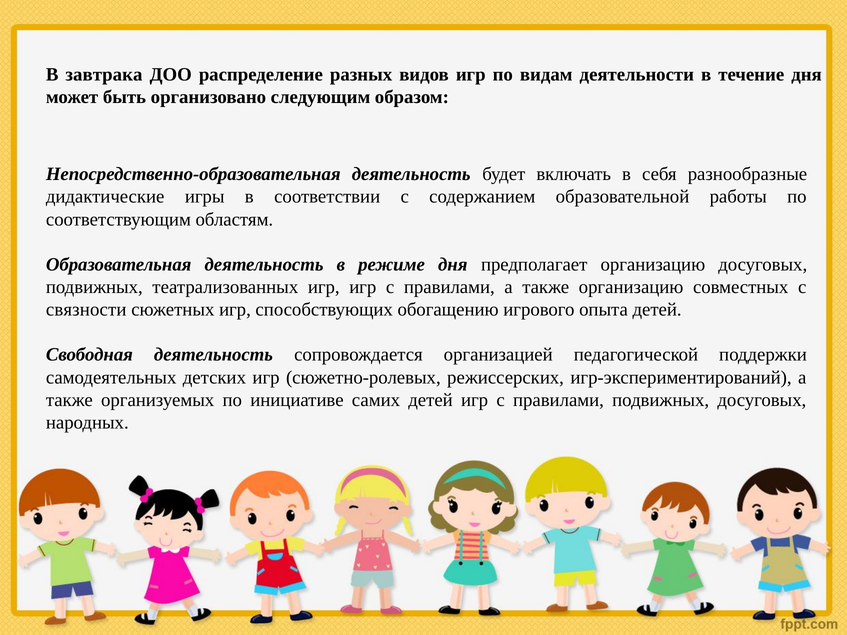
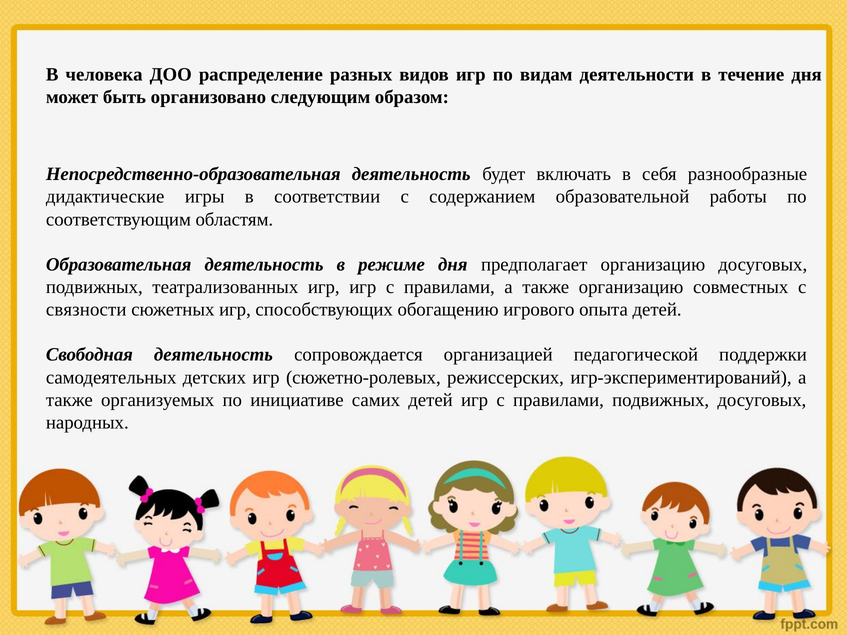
завтрака: завтрака -> человека (104, 75)
